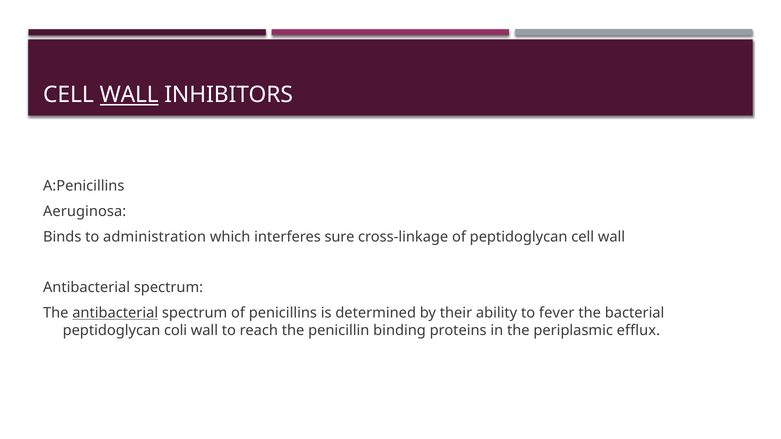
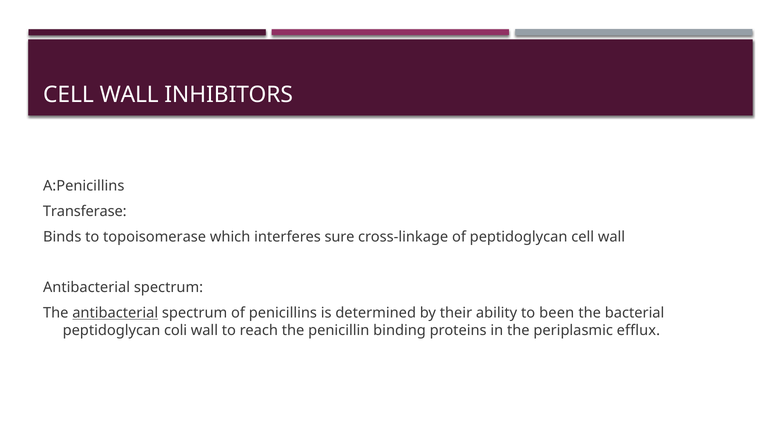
WALL underline: present -> none (129, 95)
Aeruginosa: Aeruginosa -> Transferase (85, 212)
administration: administration -> topoisomerase (155, 237)
fever: fever -> been (557, 313)
